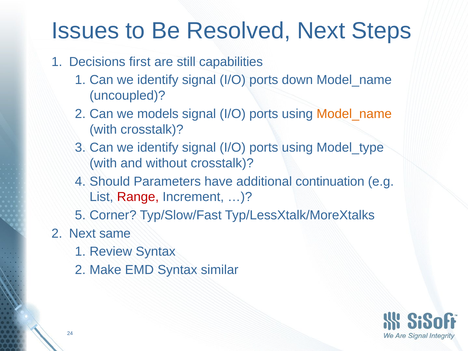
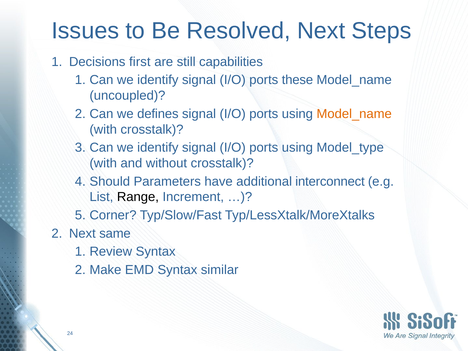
down: down -> these (297, 80)
models: models -> defines (158, 114)
continuation: continuation -> interconnect (330, 181)
Range colour: red -> black (138, 197)
